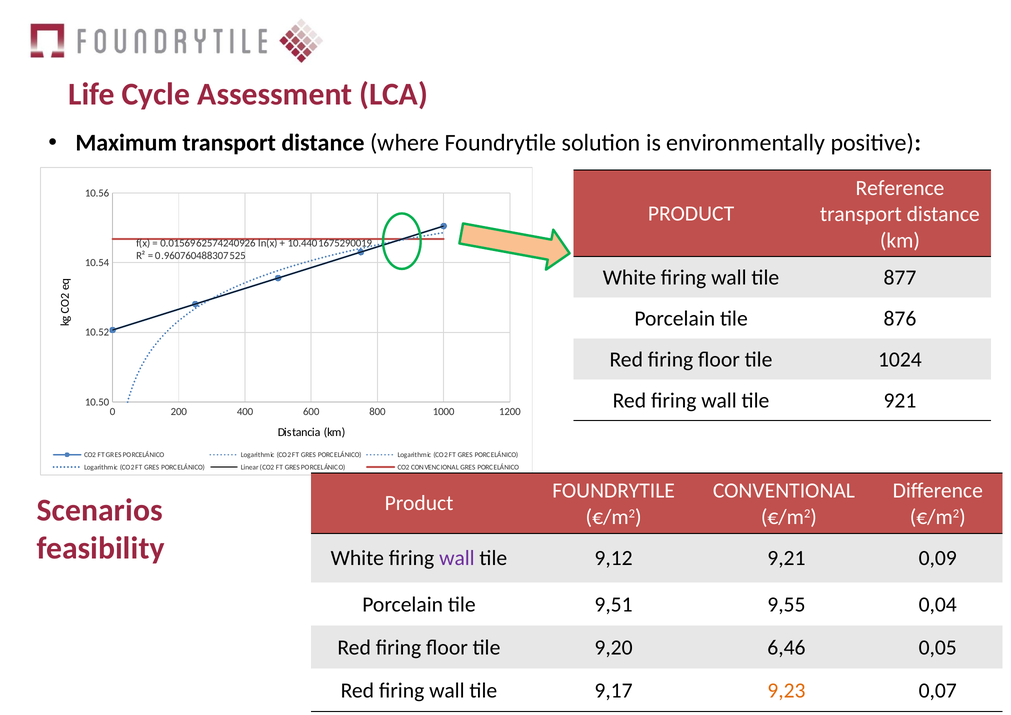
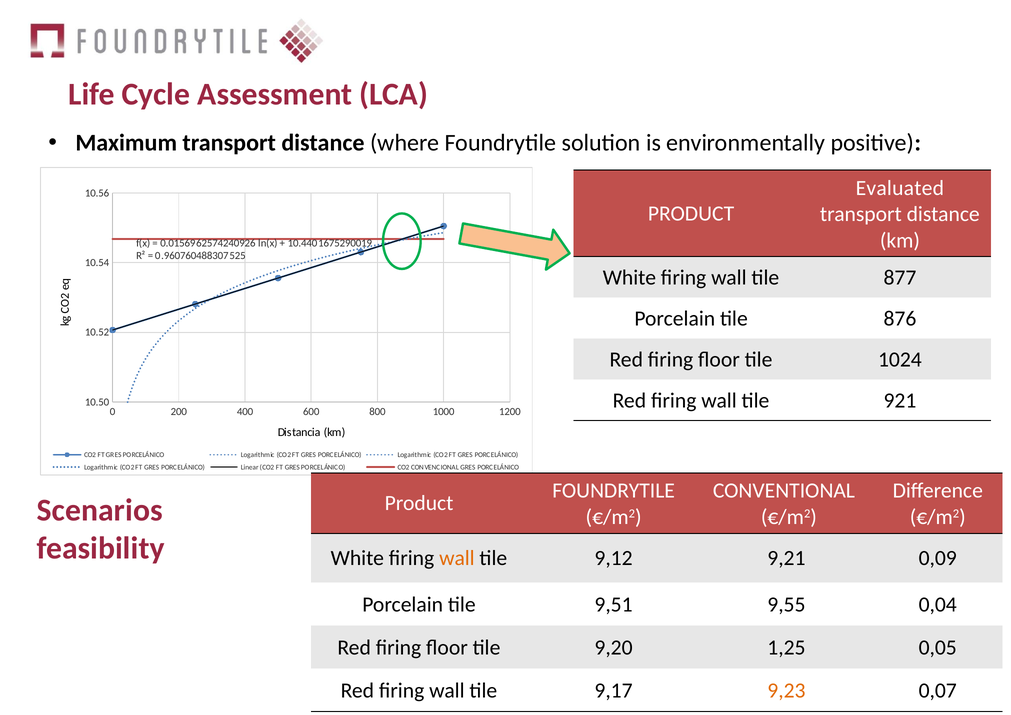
Reference: Reference -> Evaluated (900, 188)
wall colour: purple -> orange (457, 558)
6,46: 6,46 -> 1,25 (786, 647)
